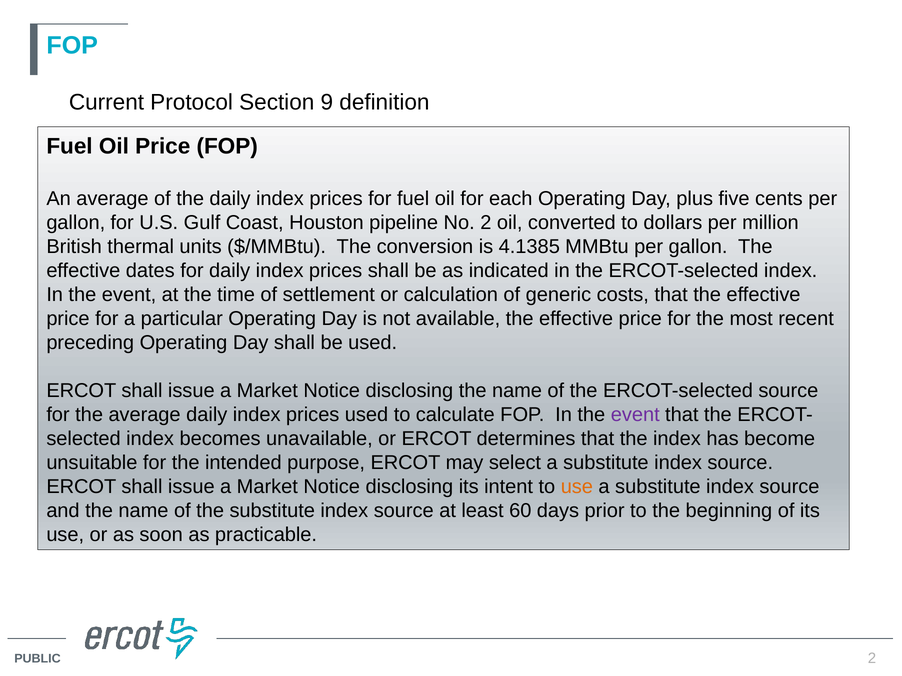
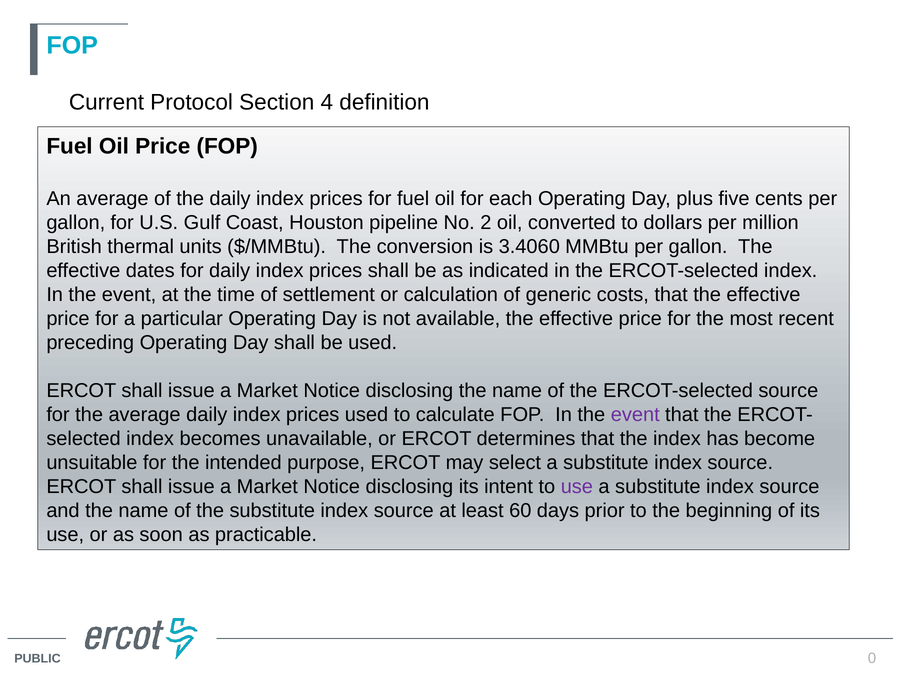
9: 9 -> 4 (327, 102)
4.1385: 4.1385 -> 3.4060 (529, 247)
use colour: orange -> purple (577, 487)
2: 2 -> 0 (872, 659)
